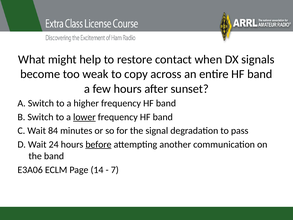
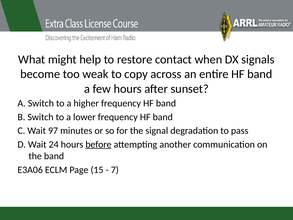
lower underline: present -> none (84, 117)
84: 84 -> 97 (53, 131)
14: 14 -> 15 (97, 170)
